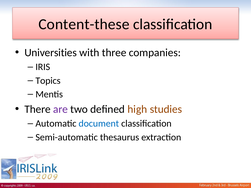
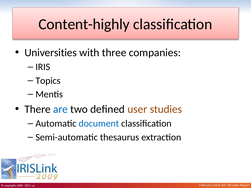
Content-these: Content-these -> Content-highly (84, 24)
are colour: purple -> blue (60, 109)
high: high -> user (137, 109)
